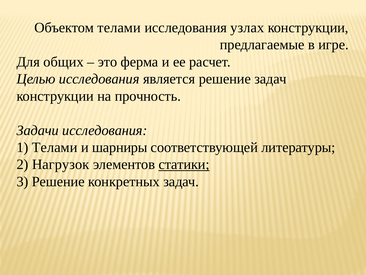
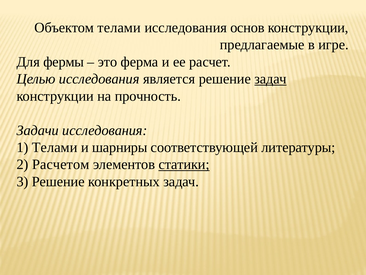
узлах: узлах -> основ (247, 28)
общих: общих -> фермы (64, 62)
задач underline: none -> present (271, 79)
Нагрузок: Нагрузок -> Расчетом (61, 164)
